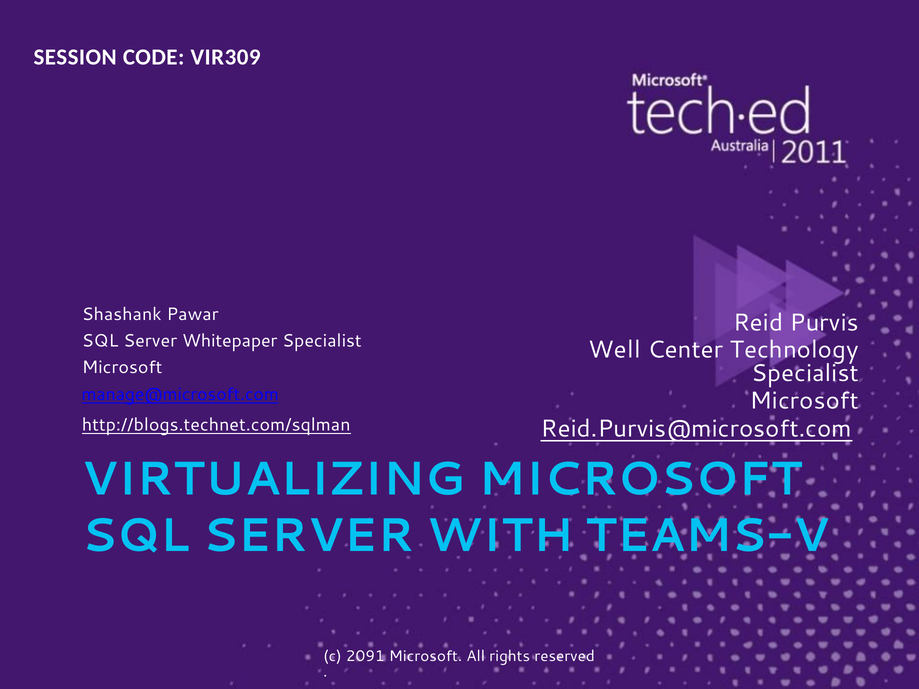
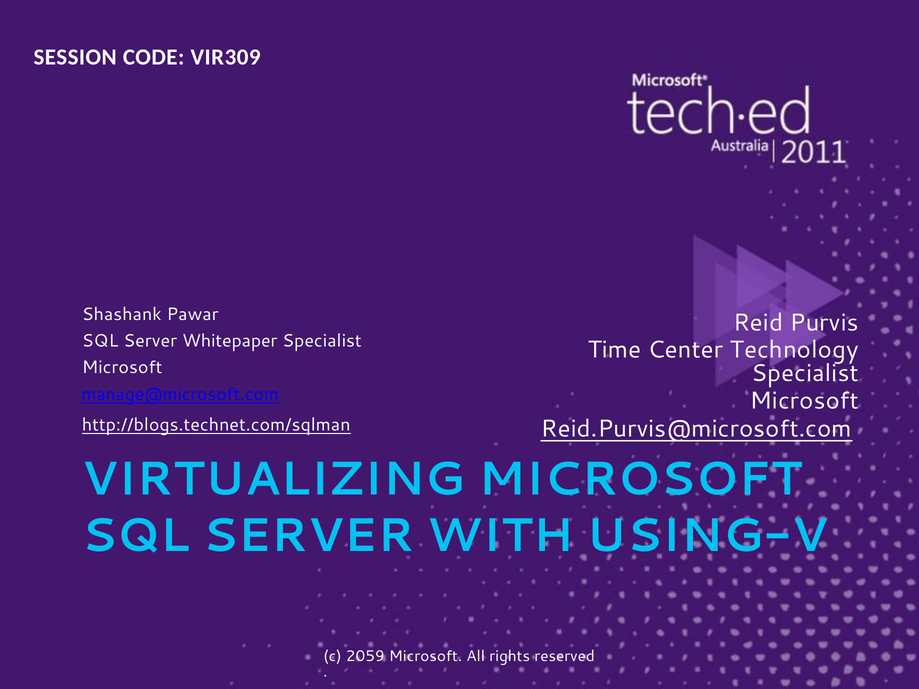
Well: Well -> Time (615, 350)
TEAMS-V: TEAMS-V -> USING-V (707, 536)
2091: 2091 -> 2059 (365, 657)
